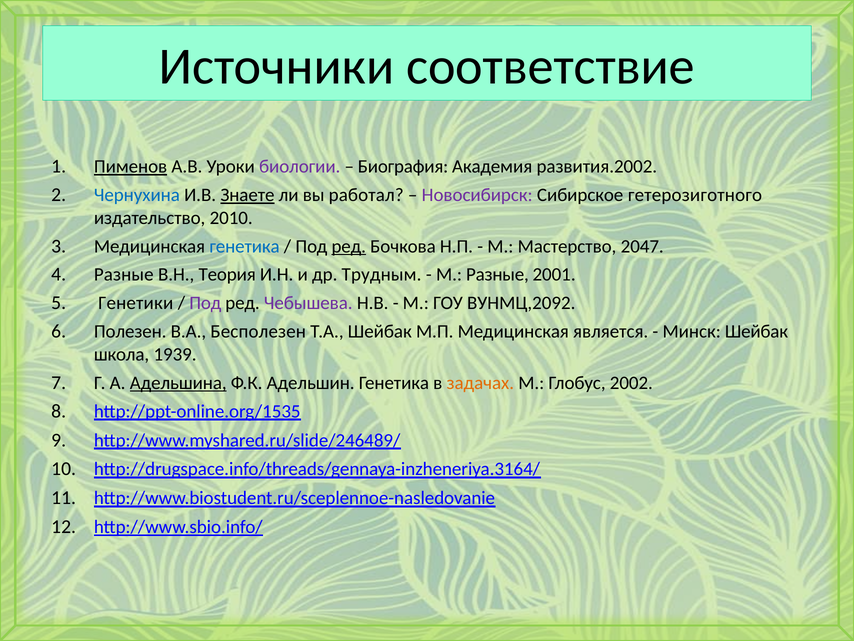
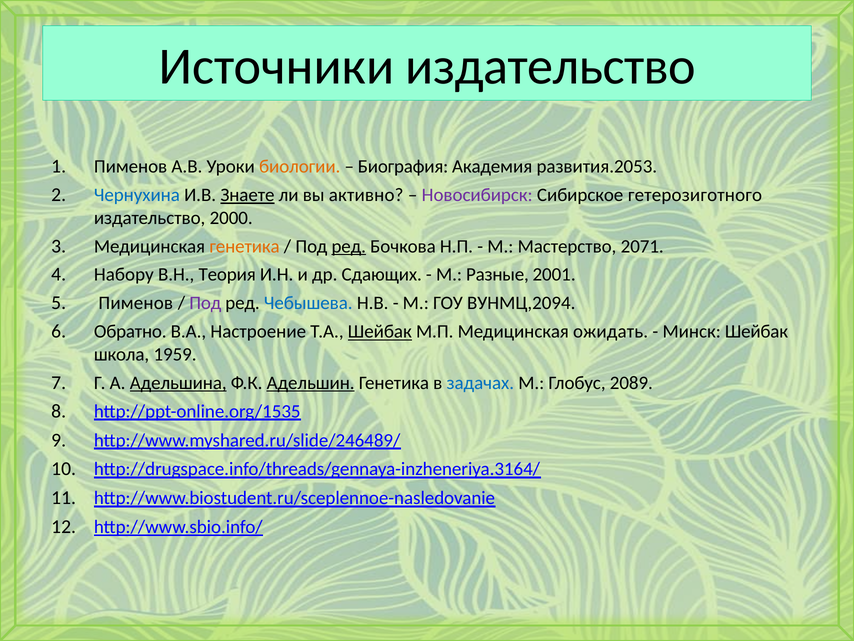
Источники соответствие: соответствие -> издательство (551, 66)
Пименов underline: present -> none (131, 166)
биологии colour: purple -> orange (300, 166)
развития.2002: развития.2002 -> развития.2053 (597, 166)
работал: работал -> активно (366, 195)
2010: 2010 -> 2000 (231, 218)
генетика colour: blue -> orange (245, 246)
2047: 2047 -> 2071 (642, 246)
Разные: Разные -> Набору (124, 275)
Трудным: Трудным -> Сдающих (382, 275)
Генетики: Генетики -> Пименов (136, 303)
Чебышева colour: purple -> blue (308, 303)
ВУНМЦ,2092: ВУНМЦ,2092 -> ВУНМЦ,2094 (521, 303)
Полезен: Полезен -> Обратно (130, 331)
Бесполезен: Бесполезен -> Настроение (258, 331)
Шейбак underline: none -> present (380, 331)
является: является -> ожидать (611, 331)
1939: 1939 -> 1959 (175, 354)
Адельшин underline: none -> present (311, 383)
задачах colour: orange -> blue (480, 383)
2002: 2002 -> 2089 (631, 383)
